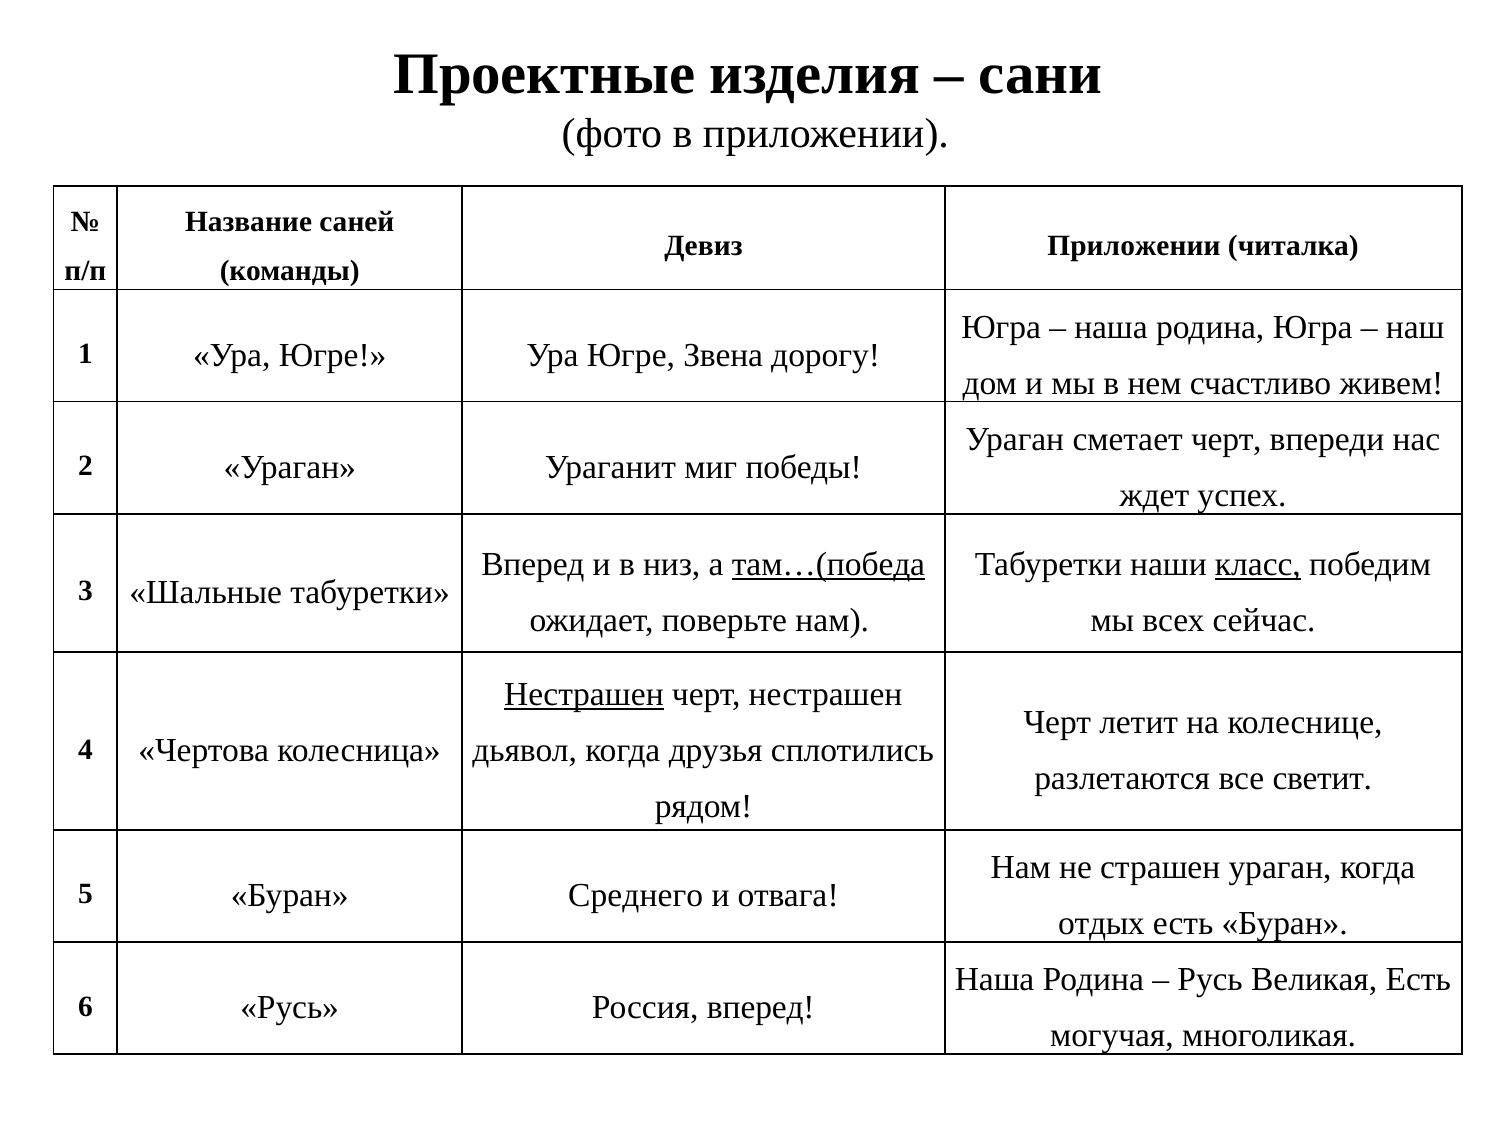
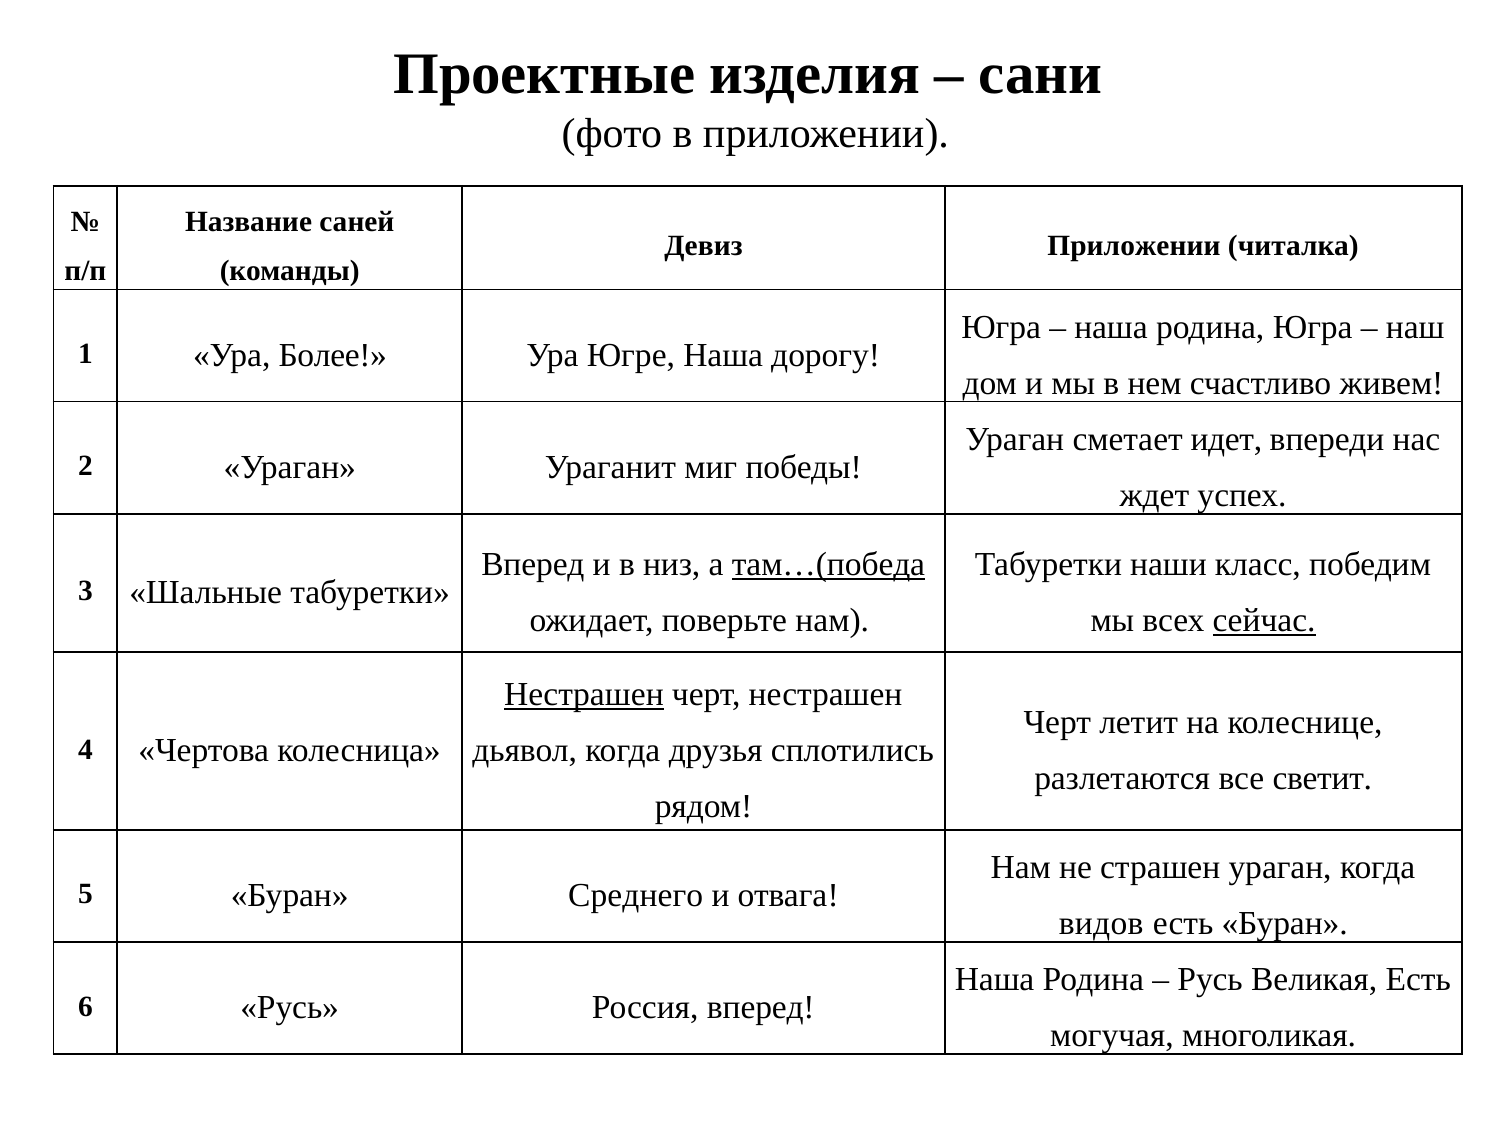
1 Ура Югре: Югре -> Более (333, 355)
Югре Звена: Звена -> Наша (723, 355)
сметает черт: черт -> идет (1226, 439)
класс underline: present -> none (1258, 565)
сейчас underline: none -> present (1264, 621)
отдых: отдых -> видов (1101, 924)
